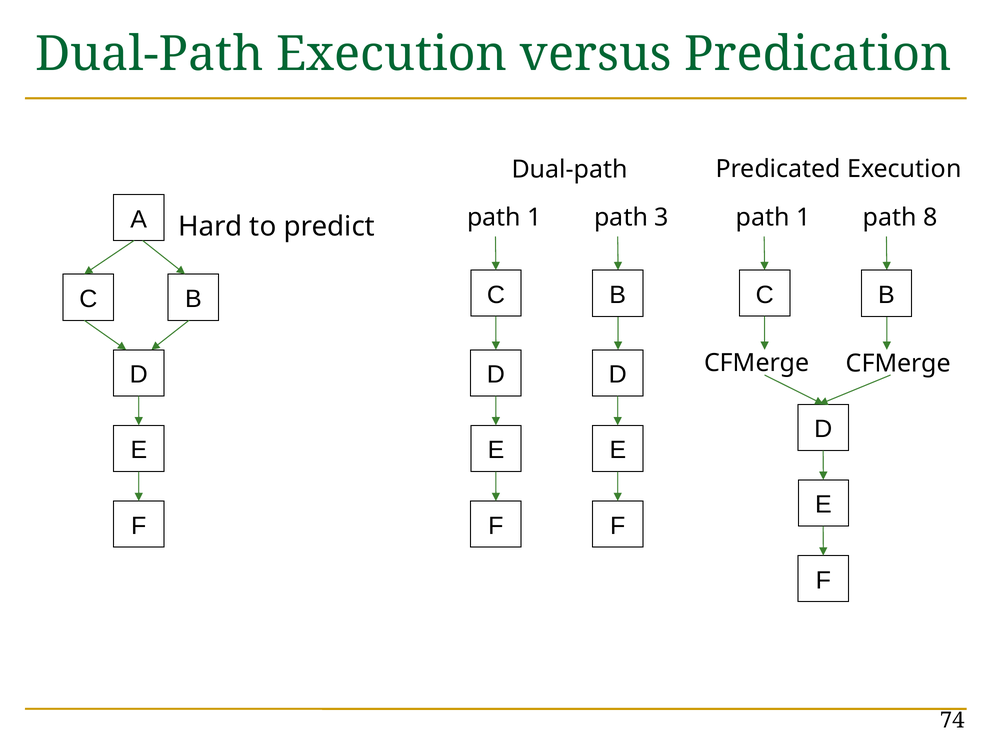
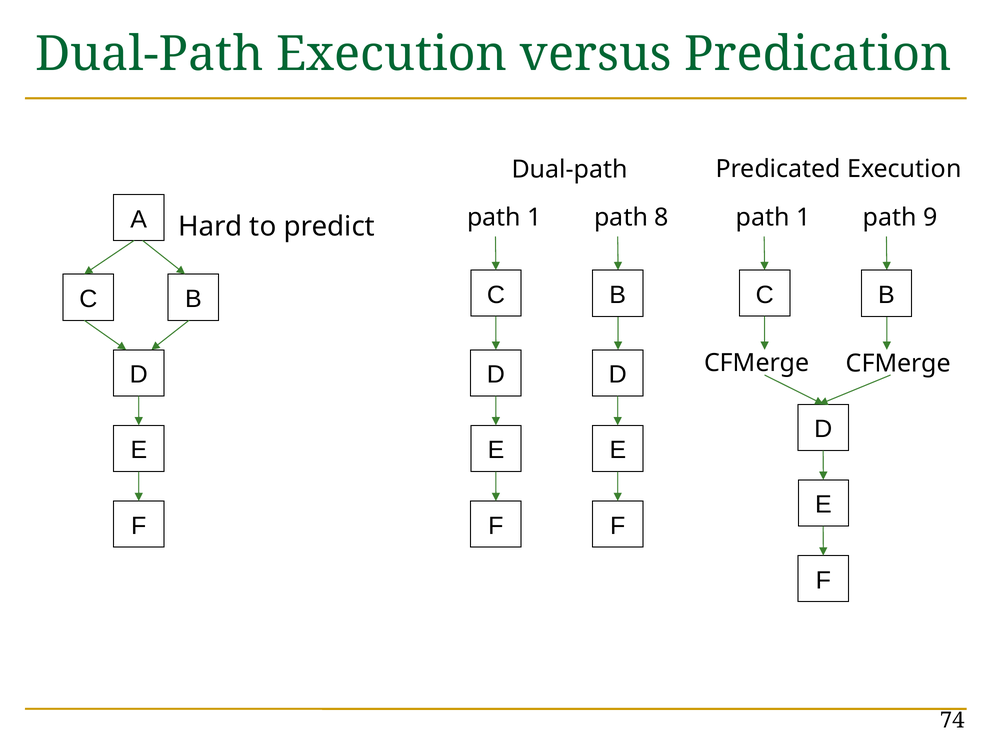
3: 3 -> 8 (662, 217)
8: 8 -> 9 (930, 217)
